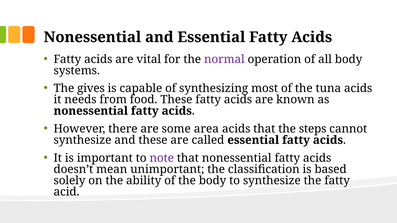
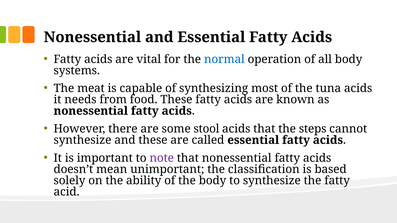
normal colour: purple -> blue (224, 59)
gives: gives -> meat (91, 89)
area: area -> stool (206, 129)
